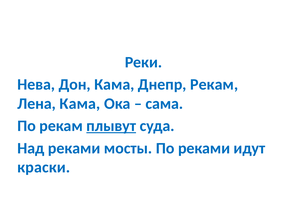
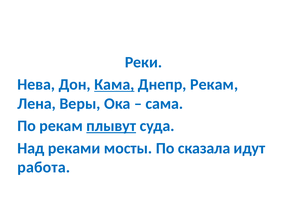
Кама underline: none -> present (114, 85)
Лена Кама: Кама -> Веры (80, 104)
По реками: реками -> сказала (204, 148)
краски: краски -> работа (44, 167)
